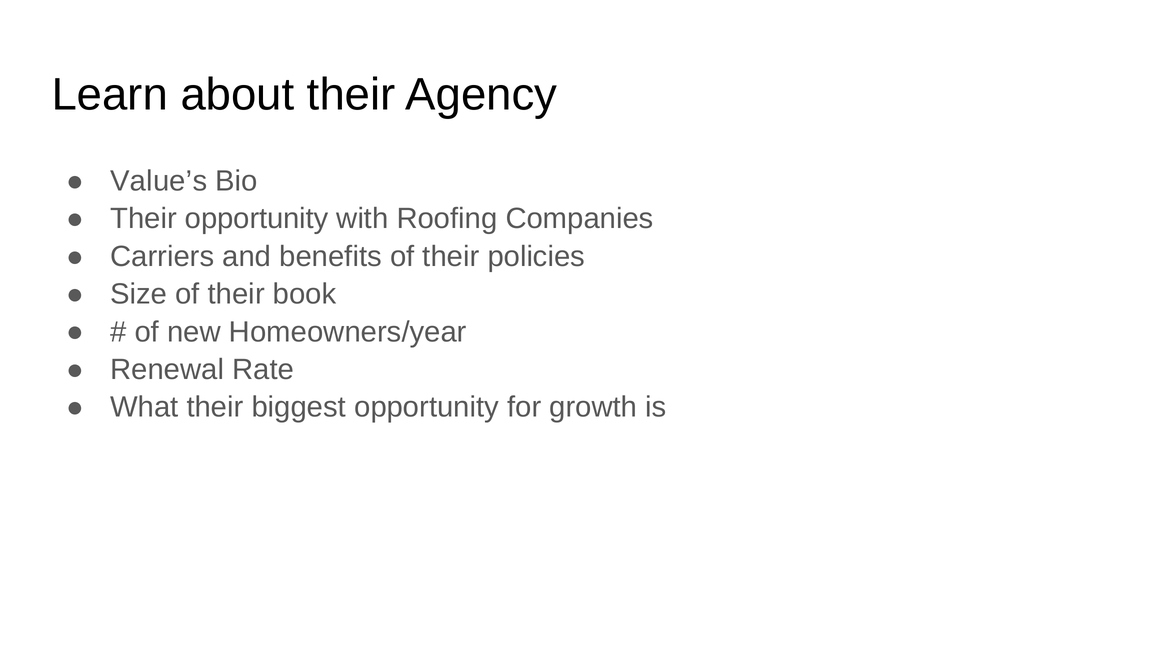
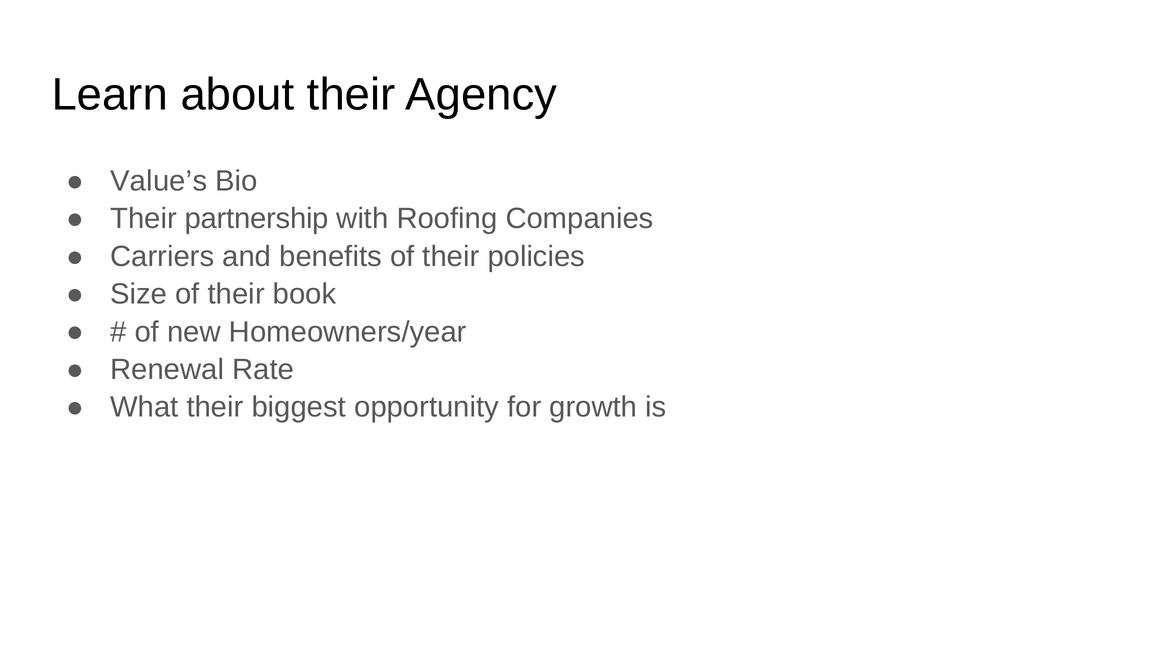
Their opportunity: opportunity -> partnership (257, 219)
